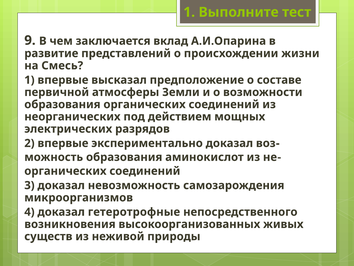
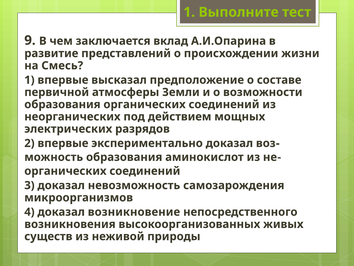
гетеротрофные: гетеротрофные -> возникновение (134, 212)
